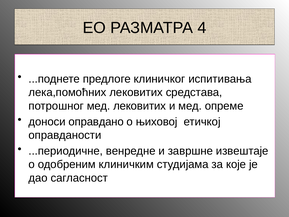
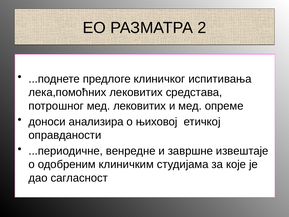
4: 4 -> 2 (202, 28)
оправдано: оправдано -> анализира (96, 122)
